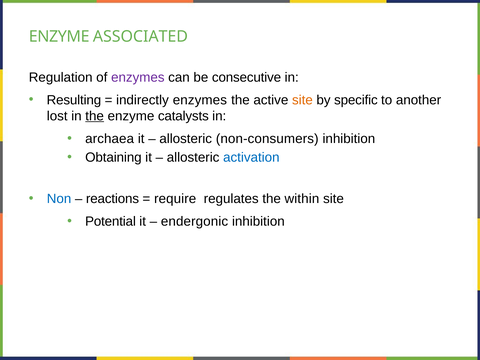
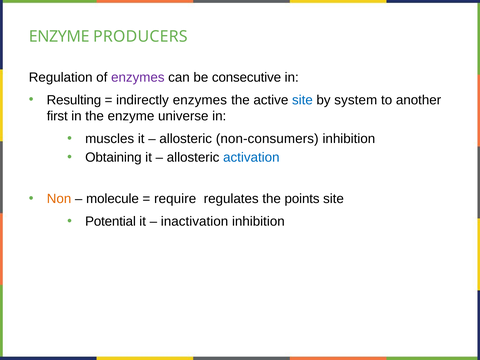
ASSOCIATED: ASSOCIATED -> PRODUCERS (140, 36)
site colour: orange -> blue (302, 100)
specific: specific -> system (356, 100)
lost: lost -> first (57, 116)
the underline: present -> none (95, 116)
catalysts: catalysts -> universe (183, 116)
archaea: archaea -> muscles (110, 139)
Non colour: blue -> orange (59, 199)
reactions: reactions -> molecule (112, 199)
within: within -> points (302, 199)
endergonic: endergonic -> inactivation (195, 221)
